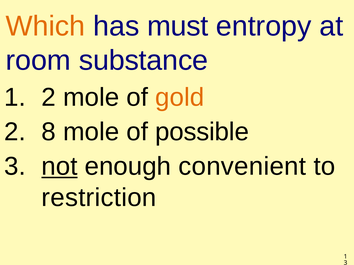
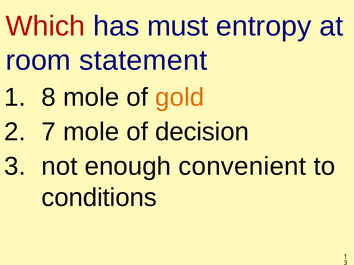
Which colour: orange -> red (45, 26)
substance: substance -> statement (143, 61)
1 2: 2 -> 8 (49, 98)
8: 8 -> 7 (49, 132)
possible: possible -> decision (202, 132)
not underline: present -> none (59, 167)
restriction: restriction -> conditions (99, 198)
